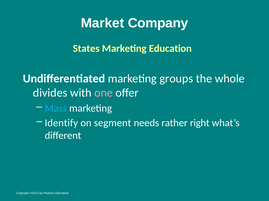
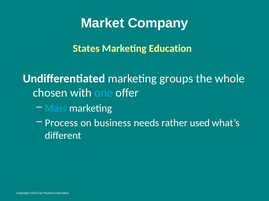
divides: divides -> chosen (50, 93)
one colour: pink -> light blue (104, 93)
Identify: Identify -> Process (61, 123)
segment: segment -> business (113, 123)
right: right -> used (200, 123)
